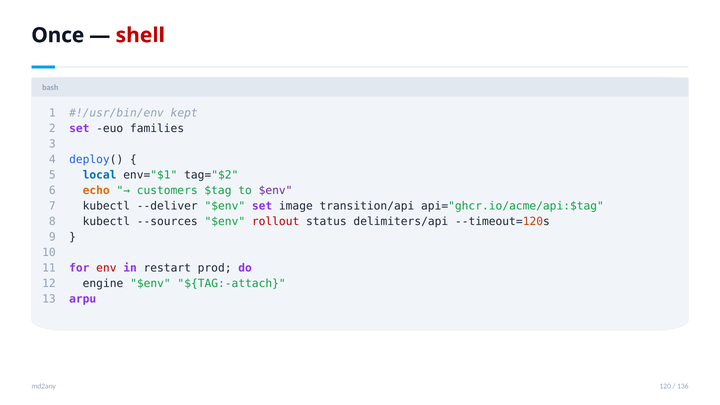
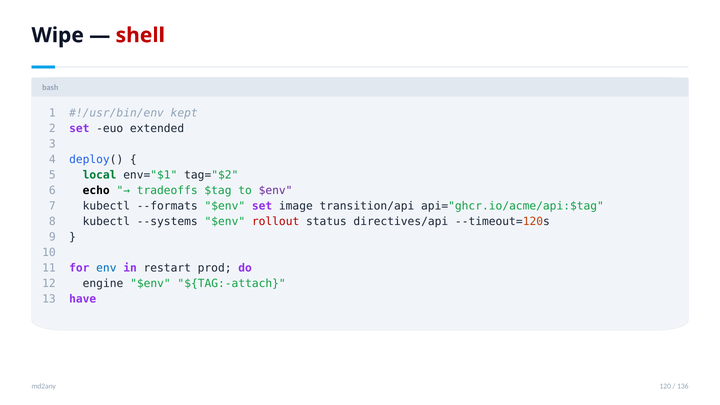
Once: Once -> Wipe (58, 35)
families: families -> extended (157, 128)
local colour: blue -> green (100, 175)
echo colour: orange -> black (96, 190)
customers: customers -> tradeoffs (167, 190)
--deliver: --deliver -> --formats (167, 206)
--sources: --sources -> --systems (167, 222)
delimiters/api: delimiters/api -> directives/api (401, 222)
env colour: red -> blue (106, 268)
arpu: arpu -> have (83, 299)
